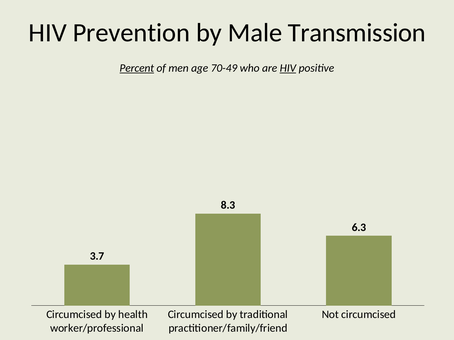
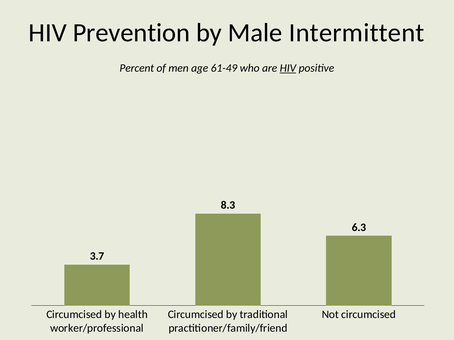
Transmission: Transmission -> Intermittent (357, 33)
Percent underline: present -> none (137, 68)
70-49: 70-49 -> 61-49 (224, 68)
